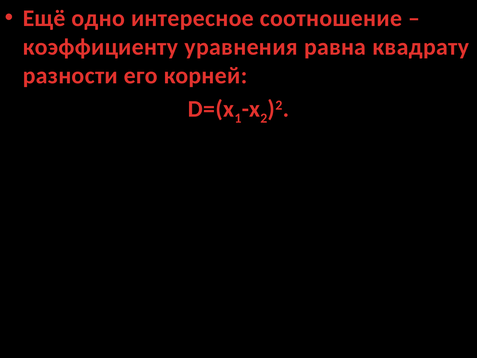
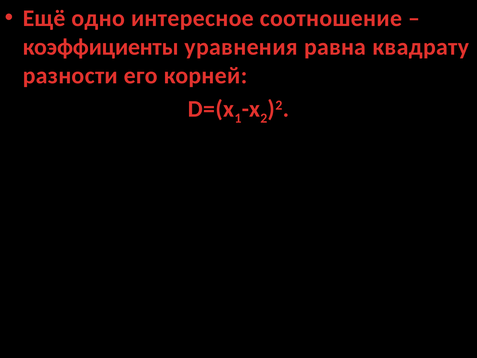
коэффициенту: коэффициенту -> коэффициенты (101, 47)
